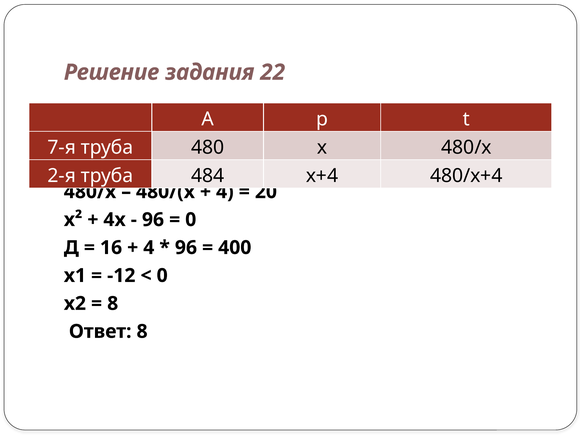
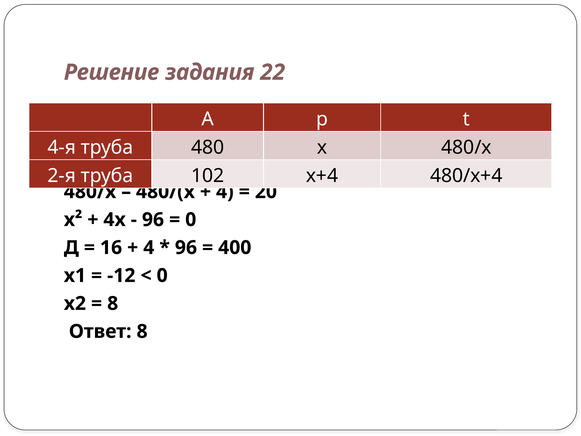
7-я: 7-я -> 4-я (62, 147)
484: 484 -> 102 (208, 176)
